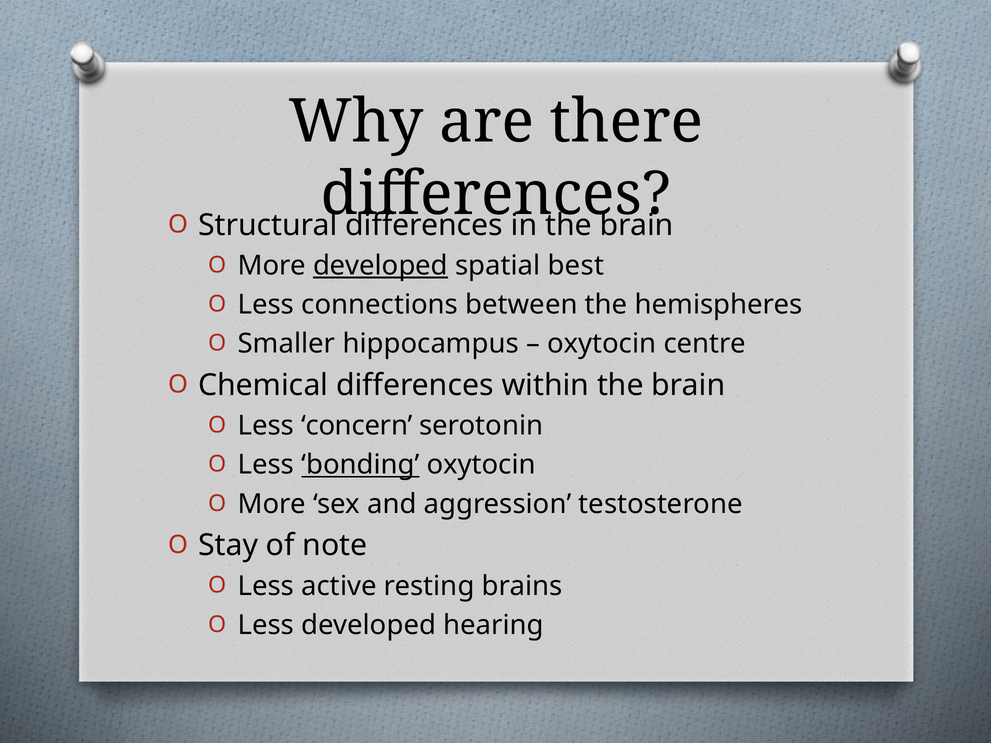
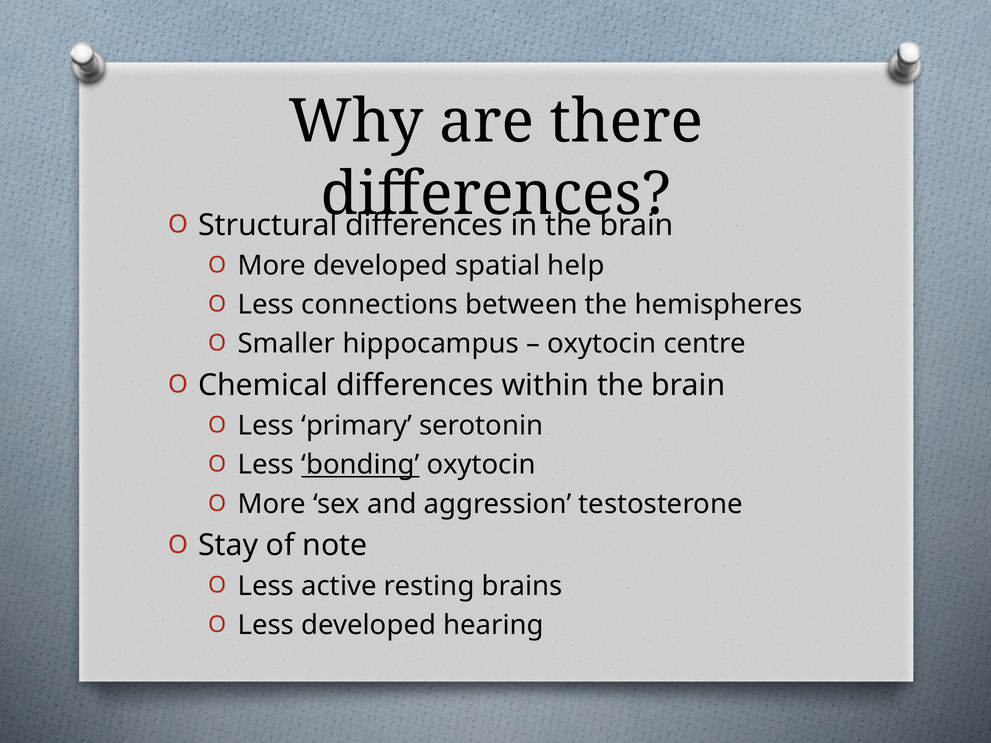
developed underline: present -> none (380, 266)
best: best -> help (576, 266)
concern: concern -> primary (357, 426)
